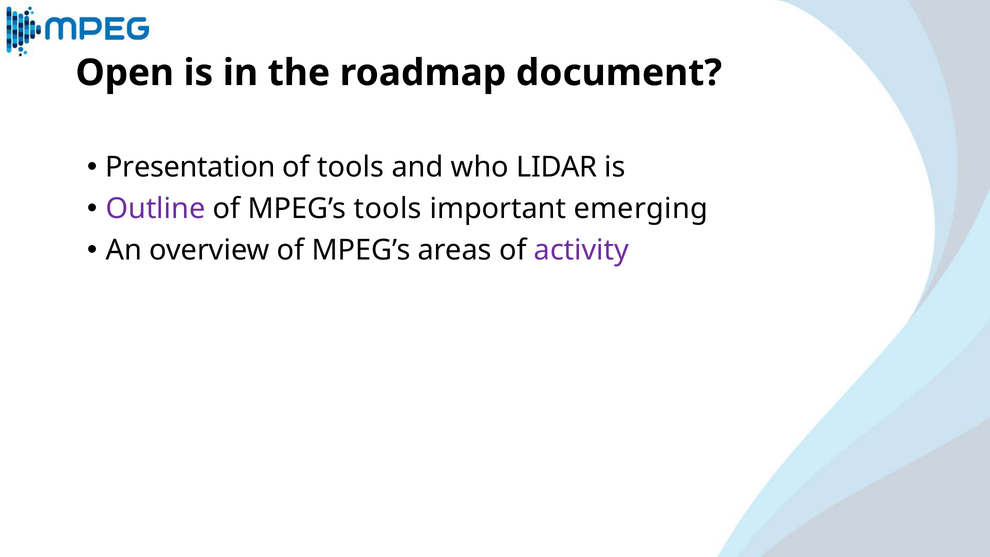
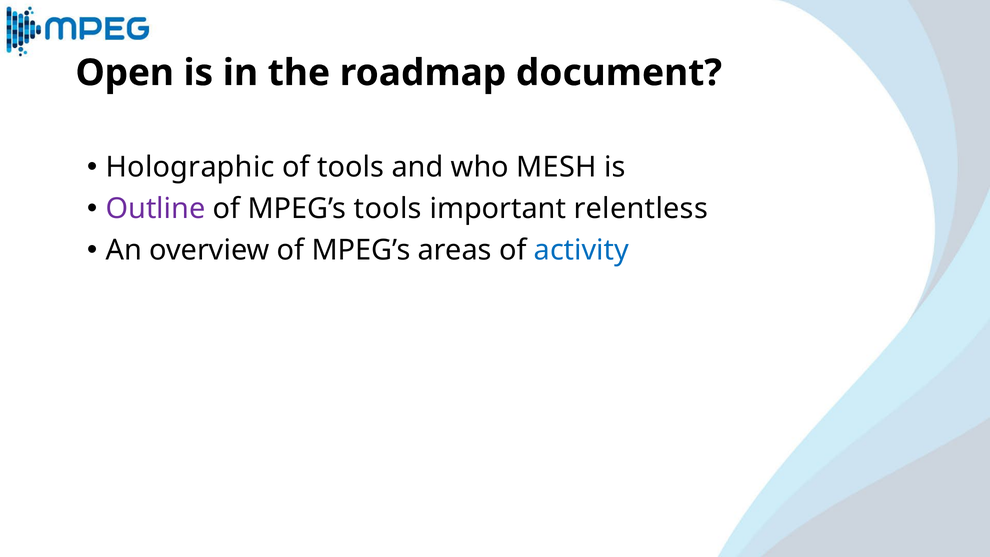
Presentation: Presentation -> Holographic (190, 167)
LIDAR: LIDAR -> MESH (557, 167)
emerging: emerging -> relentless (641, 209)
activity colour: purple -> blue (581, 250)
